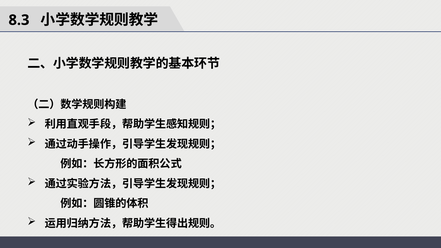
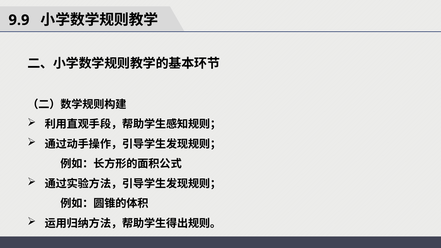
8.3: 8.3 -> 9.9 (19, 20)
